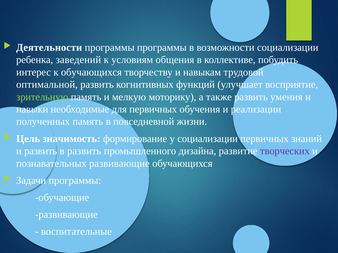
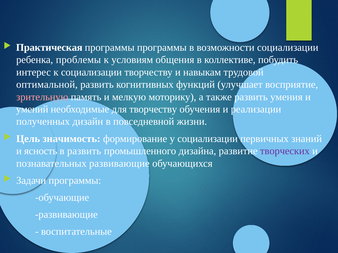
Деятельности: Деятельности -> Практическая (49, 47)
заведений: заведений -> проблемы (78, 60)
к обучающихся: обучающихся -> социализации (91, 72)
зрительную colour: light green -> pink (42, 97)
навыки: навыки -> умений (32, 109)
для первичных: первичных -> творчеству (153, 109)
полученных память: память -> дизайн (88, 122)
и развить: развить -> ясность (41, 151)
